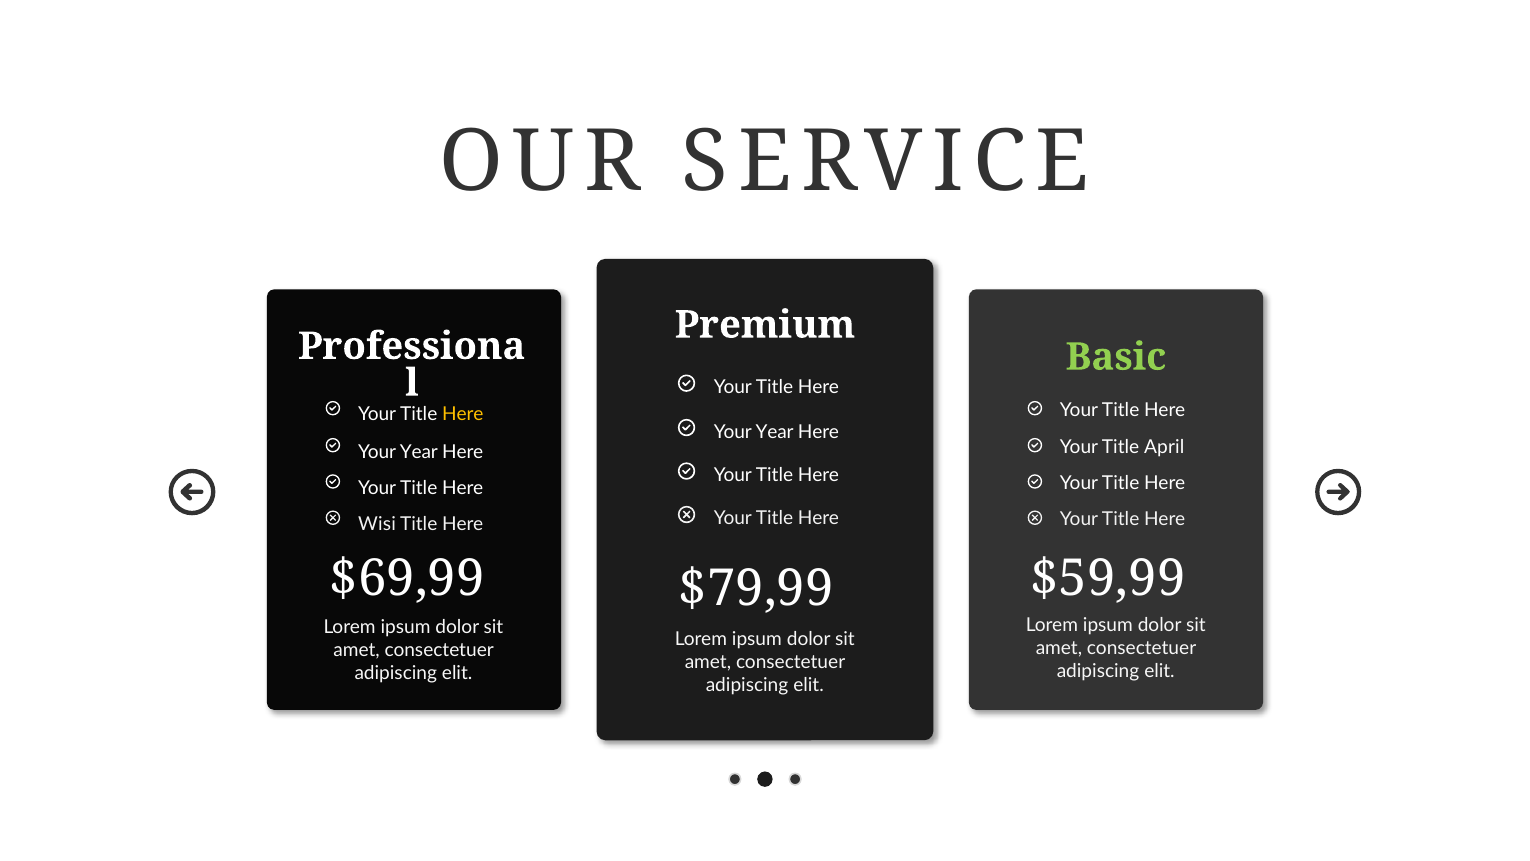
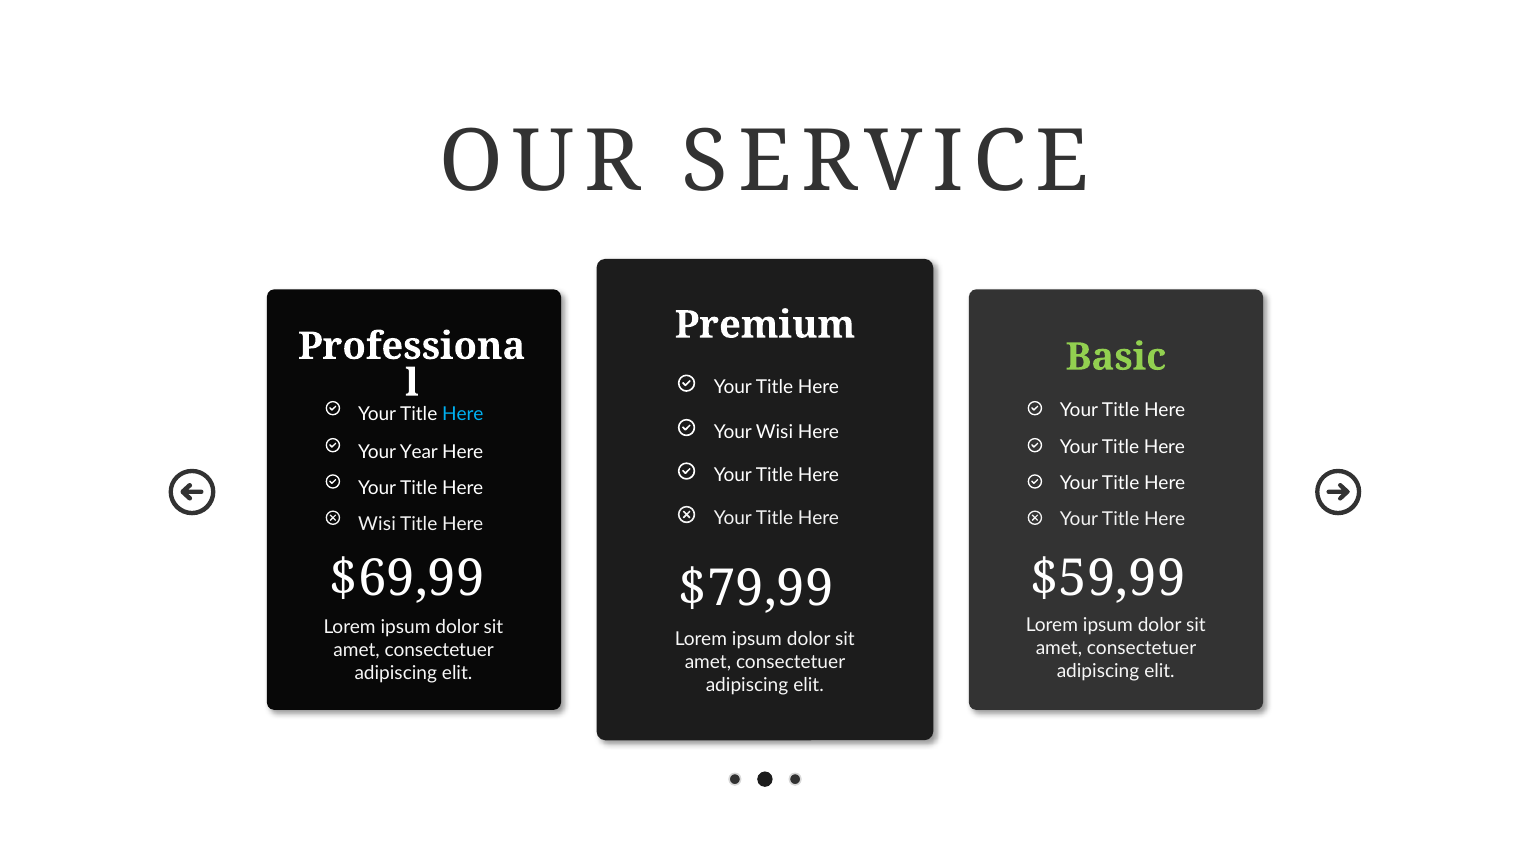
Here colour: yellow -> light blue (463, 414)
Year: Year -> Wisi (774, 432)
April: April -> Here (1164, 447)
